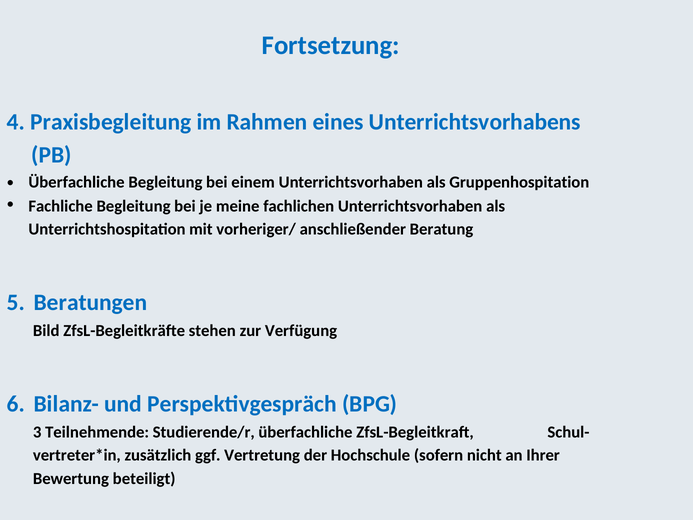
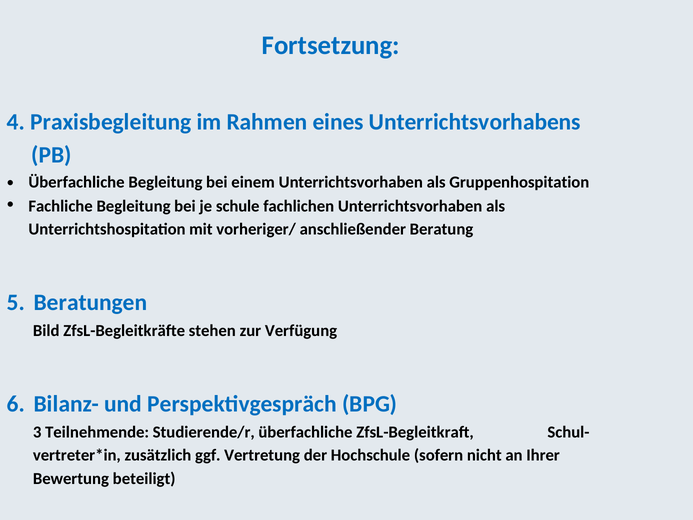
meine: meine -> schule (238, 206)
